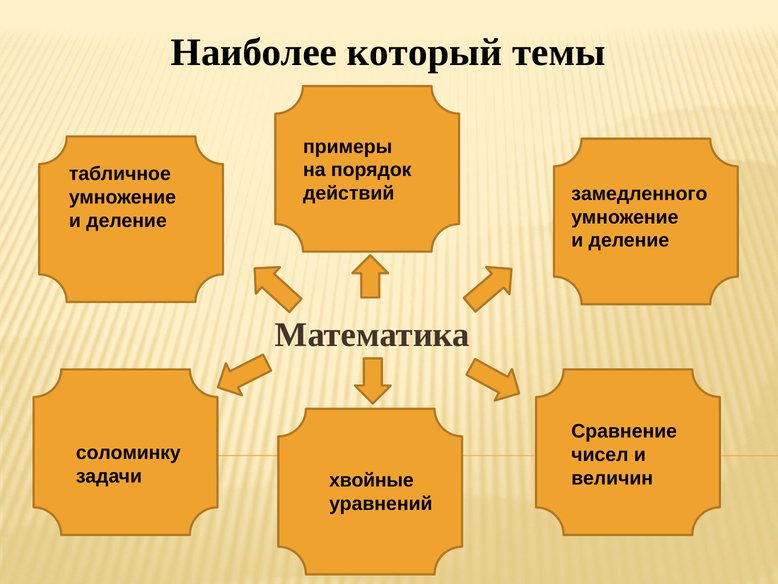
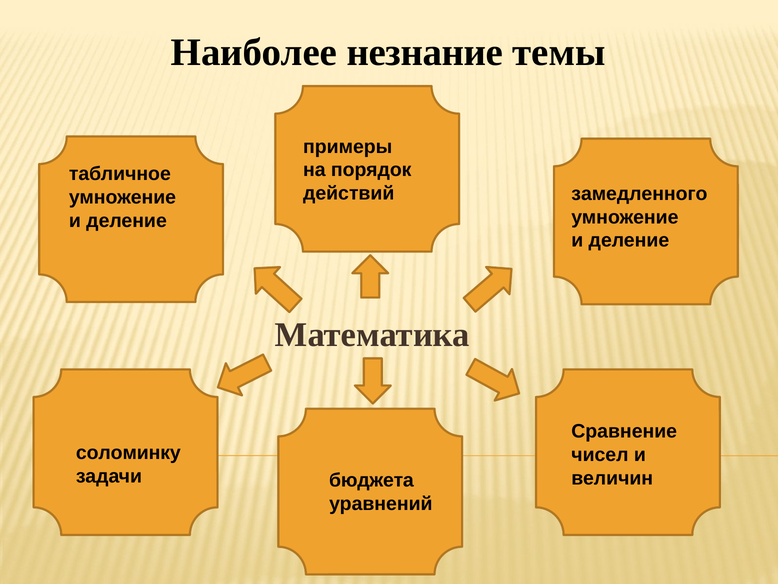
который: который -> незнание (425, 52)
хвойные: хвойные -> бюджета (371, 480)
